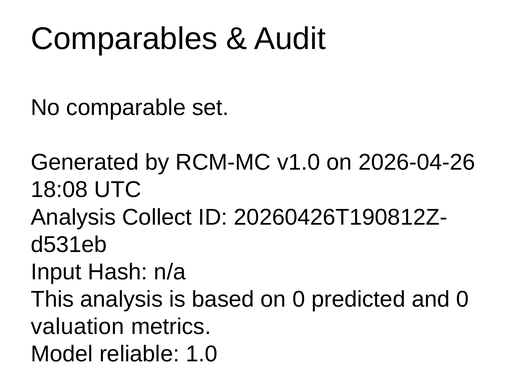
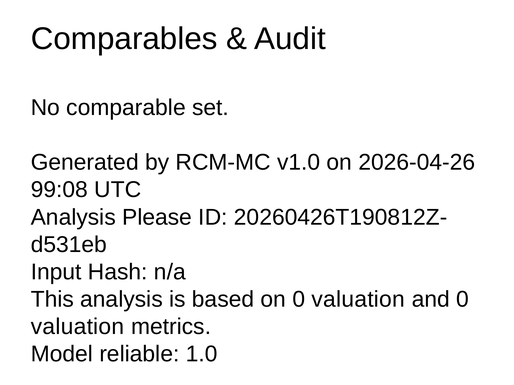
18:08: 18:08 -> 99:08 (59, 190)
Collect: Collect -> Please (157, 217)
on 0 predicted: predicted -> valuation (358, 300)
